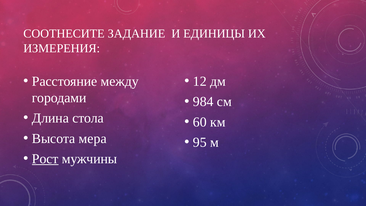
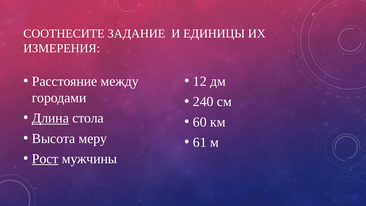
984: 984 -> 240 (203, 102)
Длина underline: none -> present (50, 118)
мера: мера -> меру (93, 138)
95: 95 -> 61 (200, 142)
